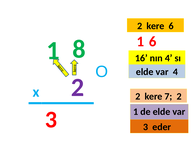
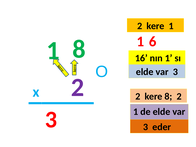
kere 6: 6 -> 1 (171, 26)
nın 4: 4 -> 1 (169, 58)
4: 4 -> 3 (175, 72)
kere 7: 7 -> 8 (168, 96)
